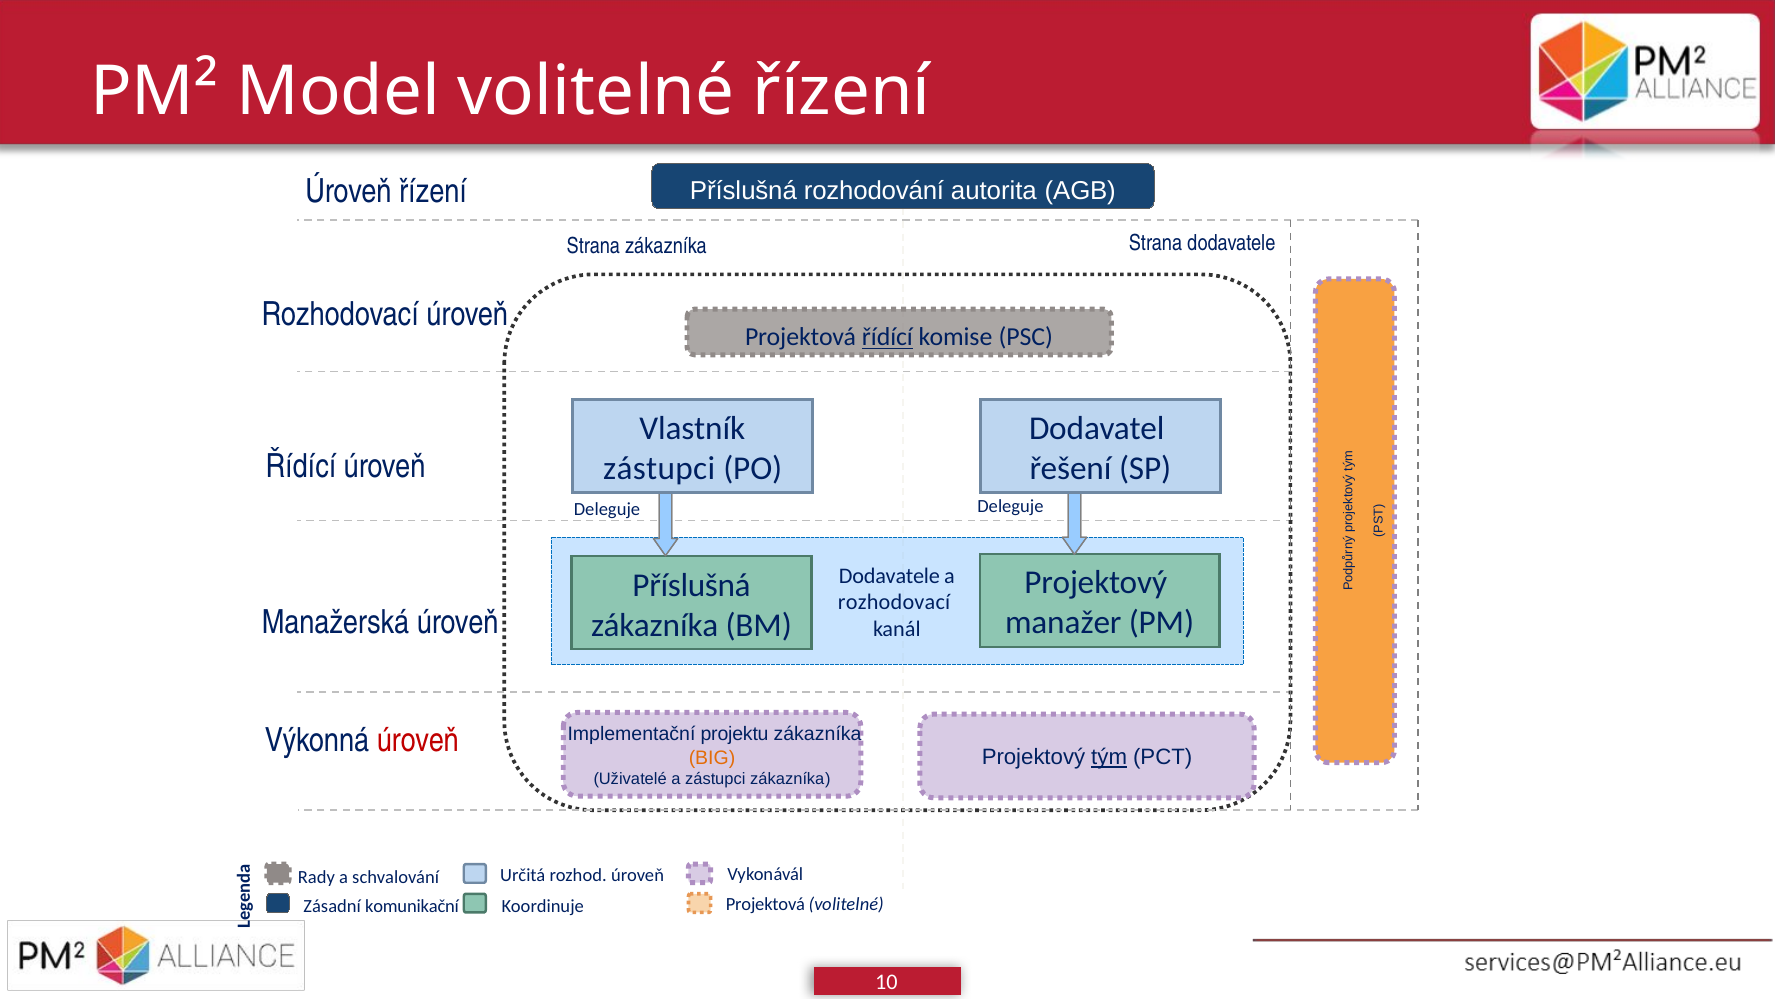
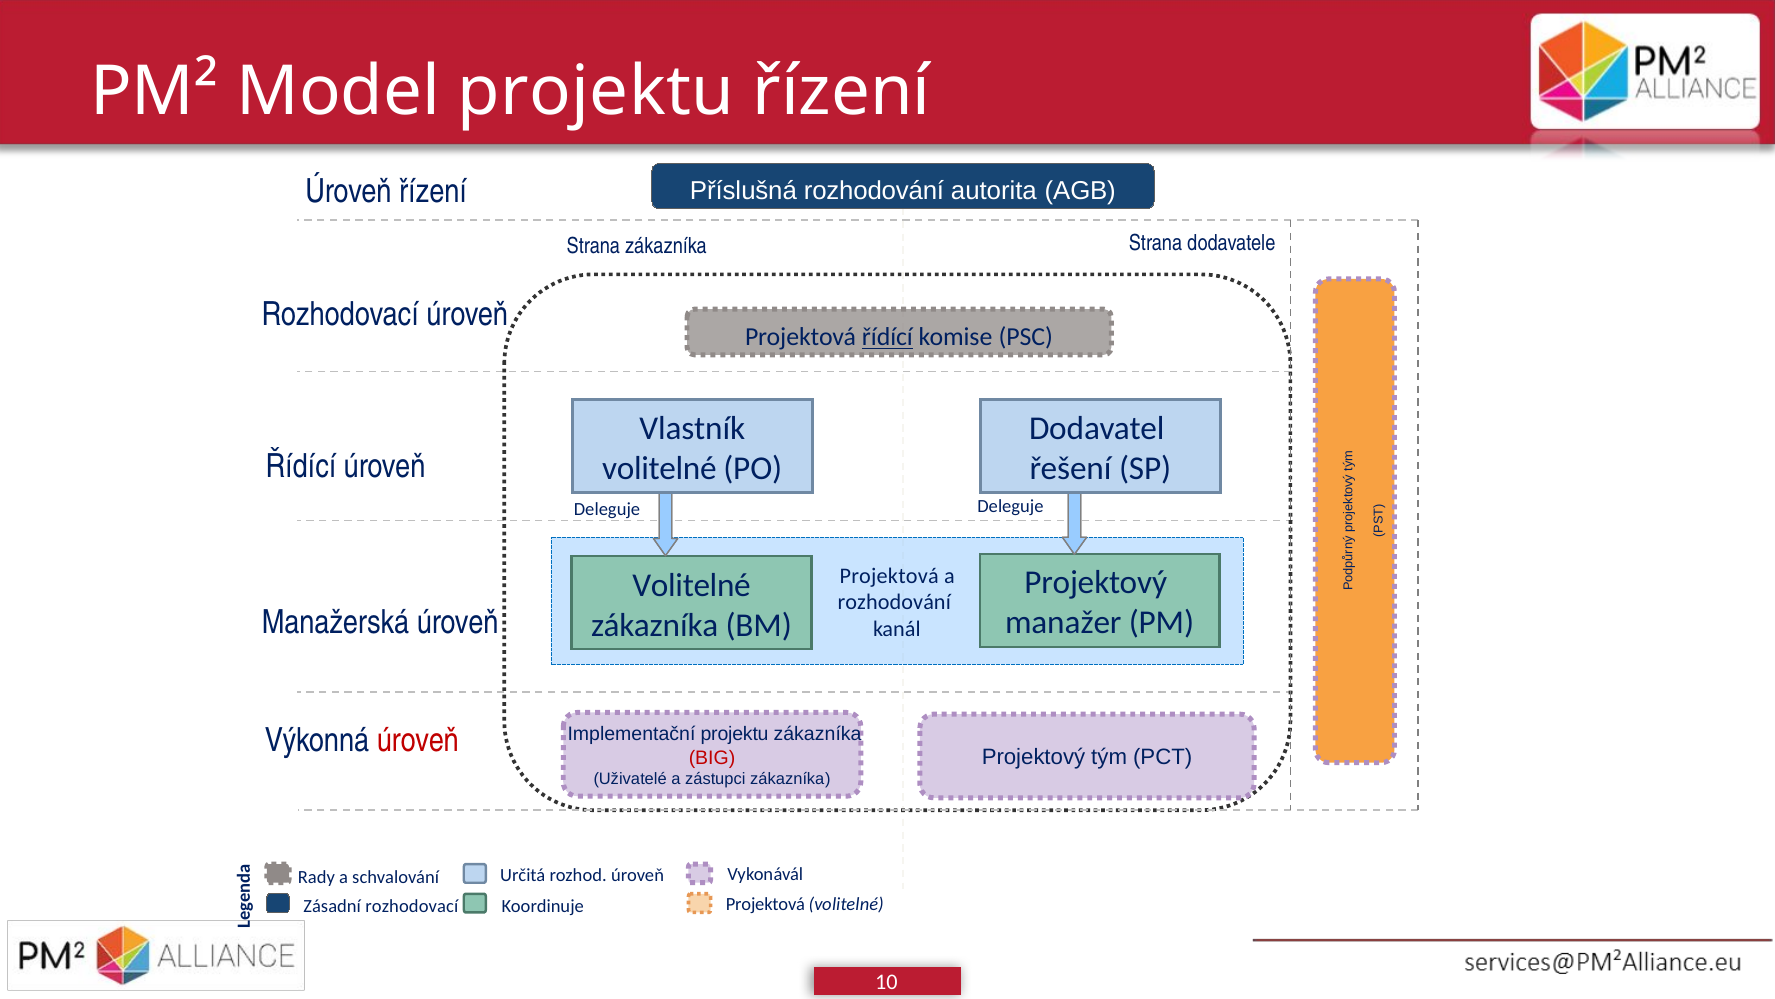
Model volitelné: volitelné -> projektu (596, 92)
zástupci: zástupci -> volitelné (659, 468)
Dodavatele: Dodavatele -> Projektová (889, 575)
Příslušná: Příslušná -> Volitelné (692, 585)
rozhodovací: rozhodovací -> rozhodování (894, 602)
tým underline: present -> none (1109, 757)
BIG colour: orange -> red (712, 757)
Zásadní komunikační: komunikační -> rozhodovací (412, 906)
